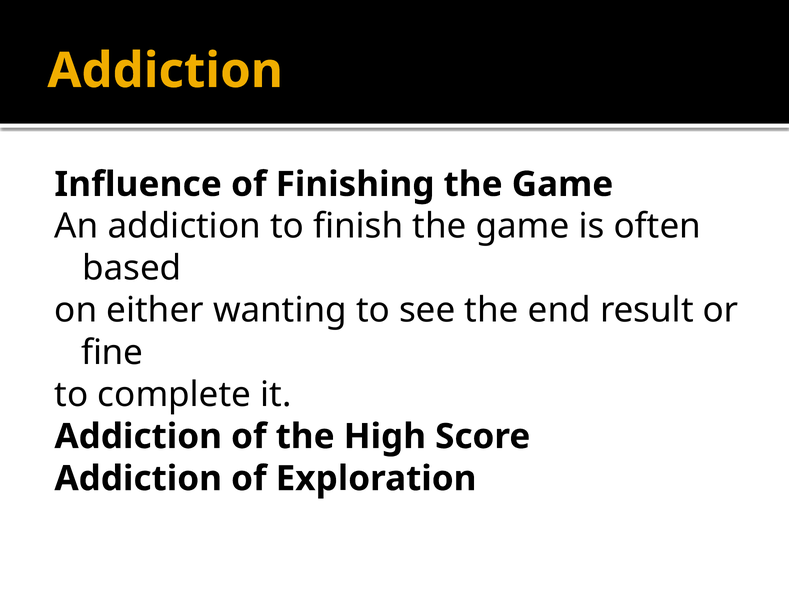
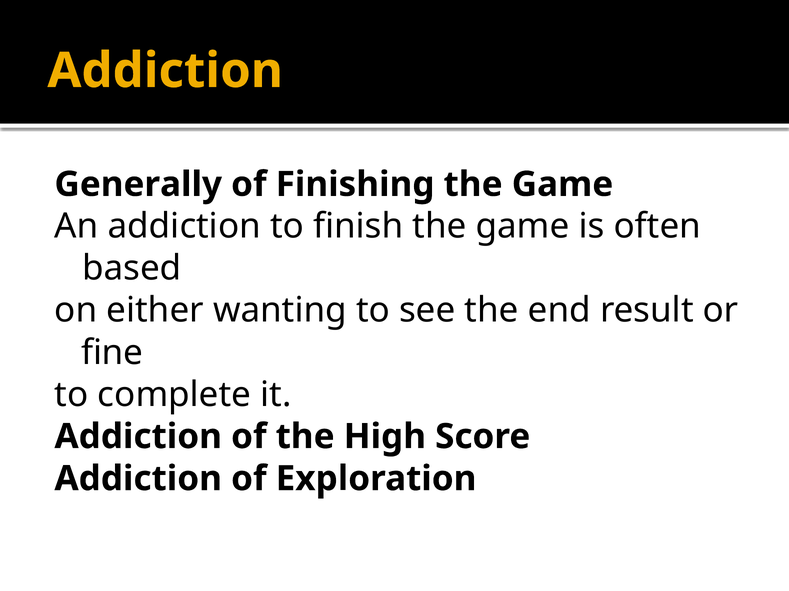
Influence: Influence -> Generally (138, 185)
